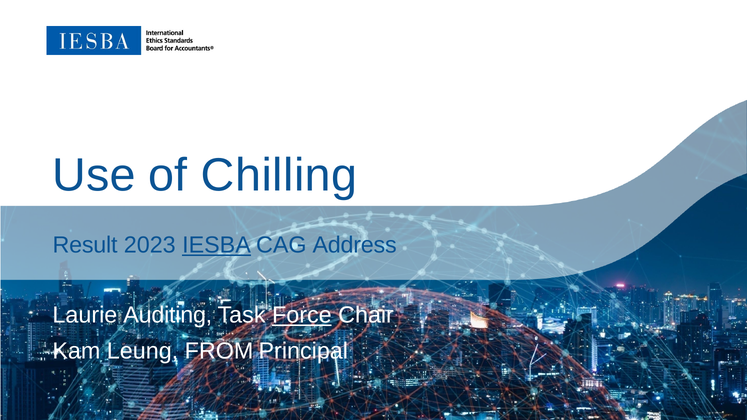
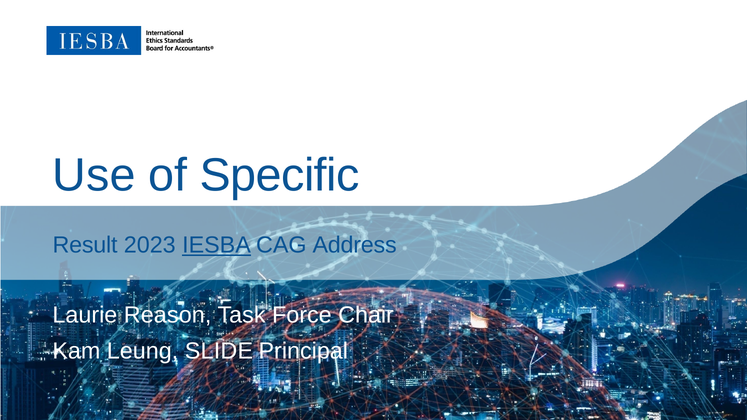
Chilling: Chilling -> Specific (280, 175)
Auditing: Auditing -> Reason (168, 315)
Force underline: present -> none (302, 315)
FROM: FROM -> SLIDE (219, 351)
